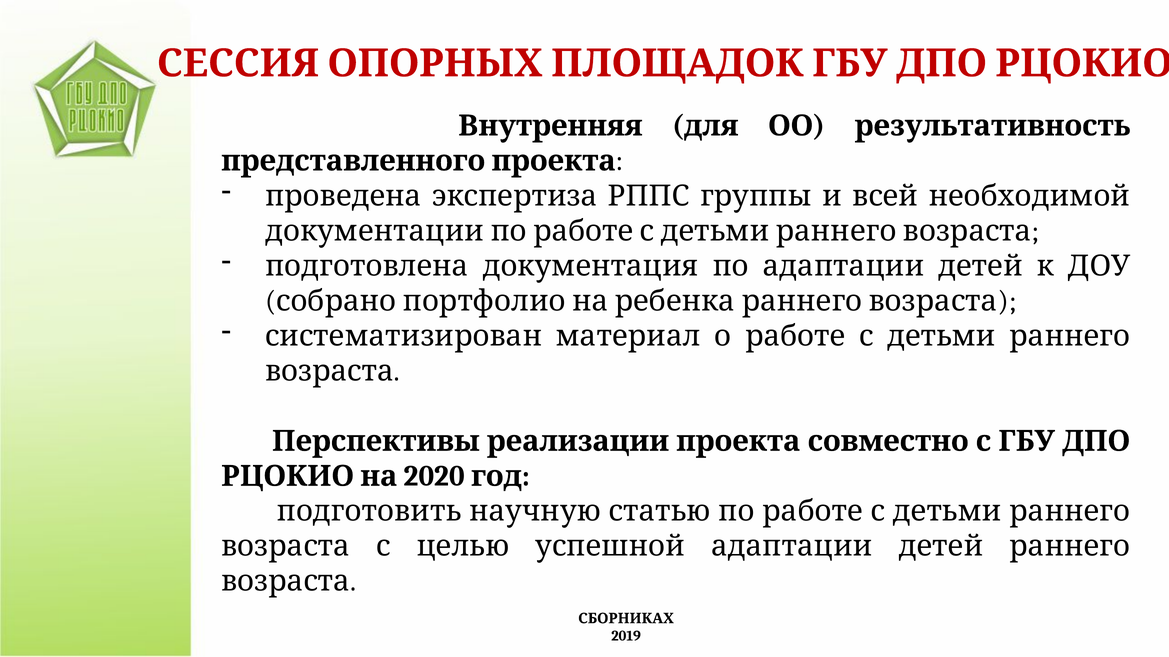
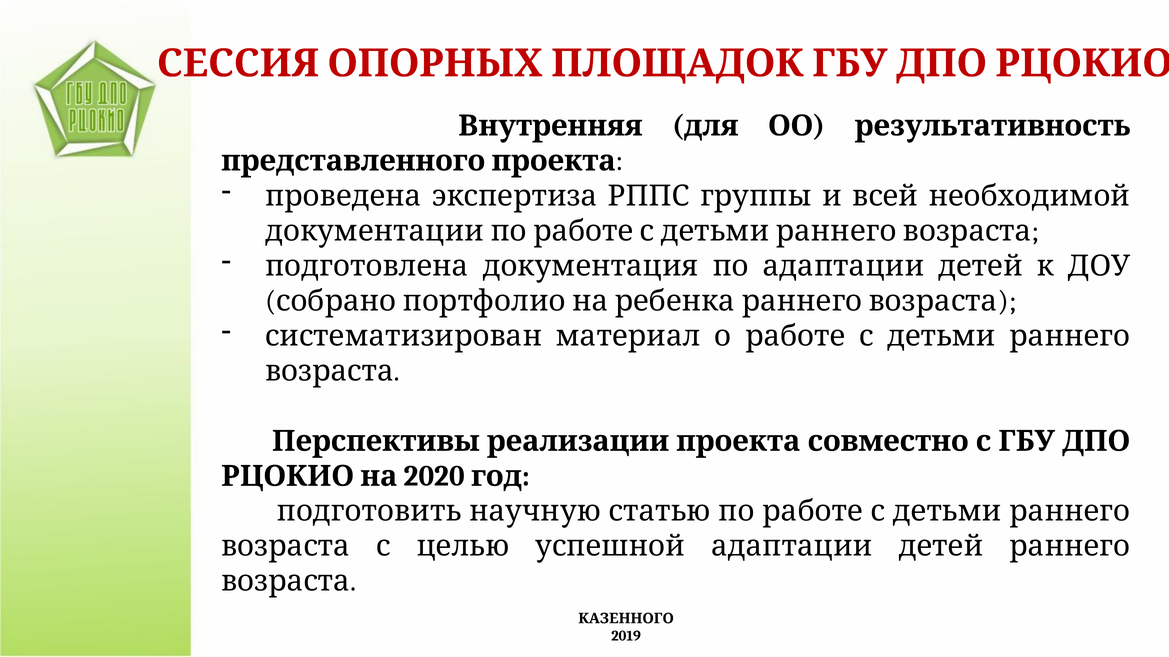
СБОРНИКАХ: СБОРНИКАХ -> КАЗЕННОГО (626, 619)
